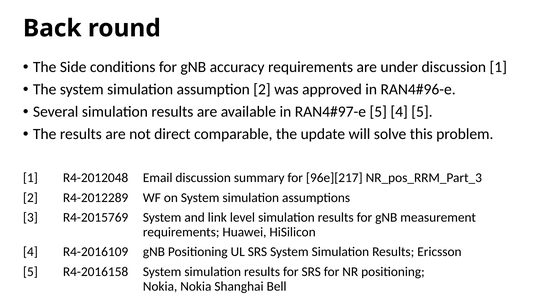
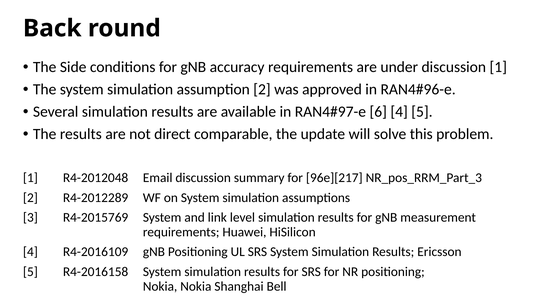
5: 5 -> 6 (378, 112)
